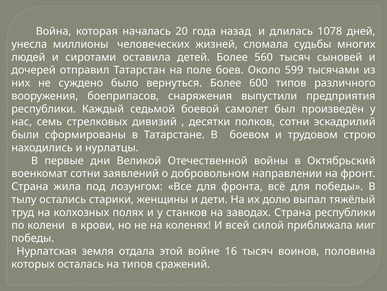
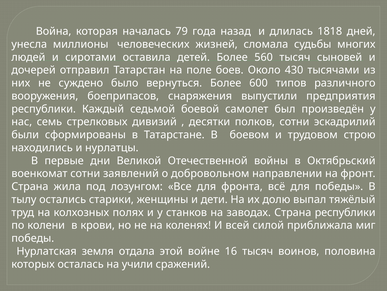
20: 20 -> 79 (182, 31)
1078: 1078 -> 1818 (330, 31)
599: 599 -> 430 (294, 70)
на типов: типов -> учили (137, 264)
